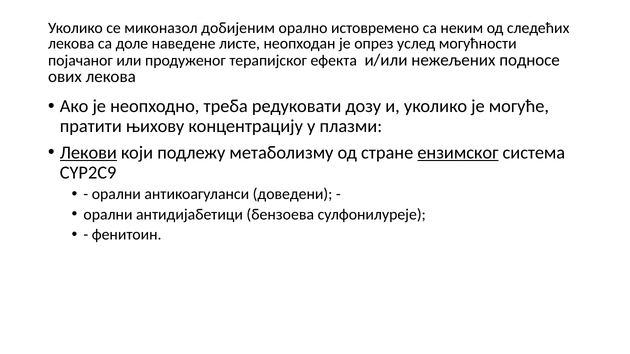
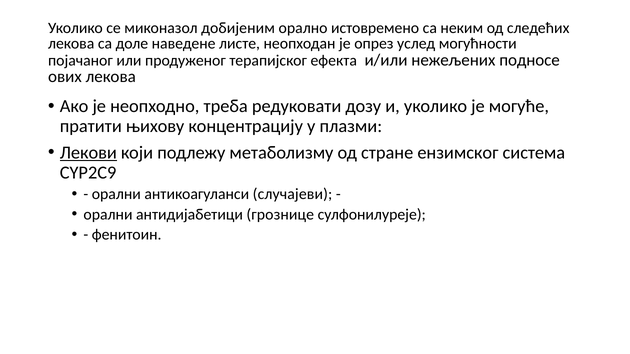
ензимског underline: present -> none (458, 153)
доведени: доведени -> случајеви (292, 194)
бензоева: бензоева -> грознице (280, 215)
